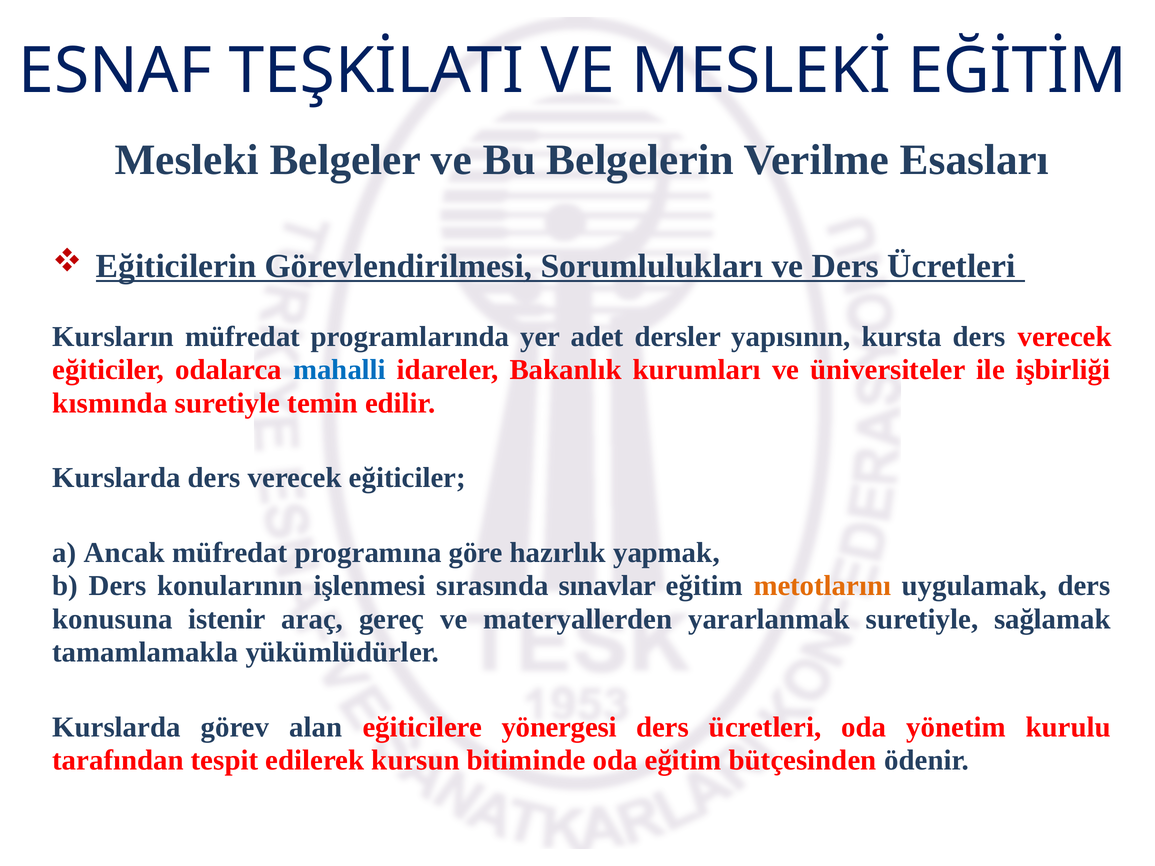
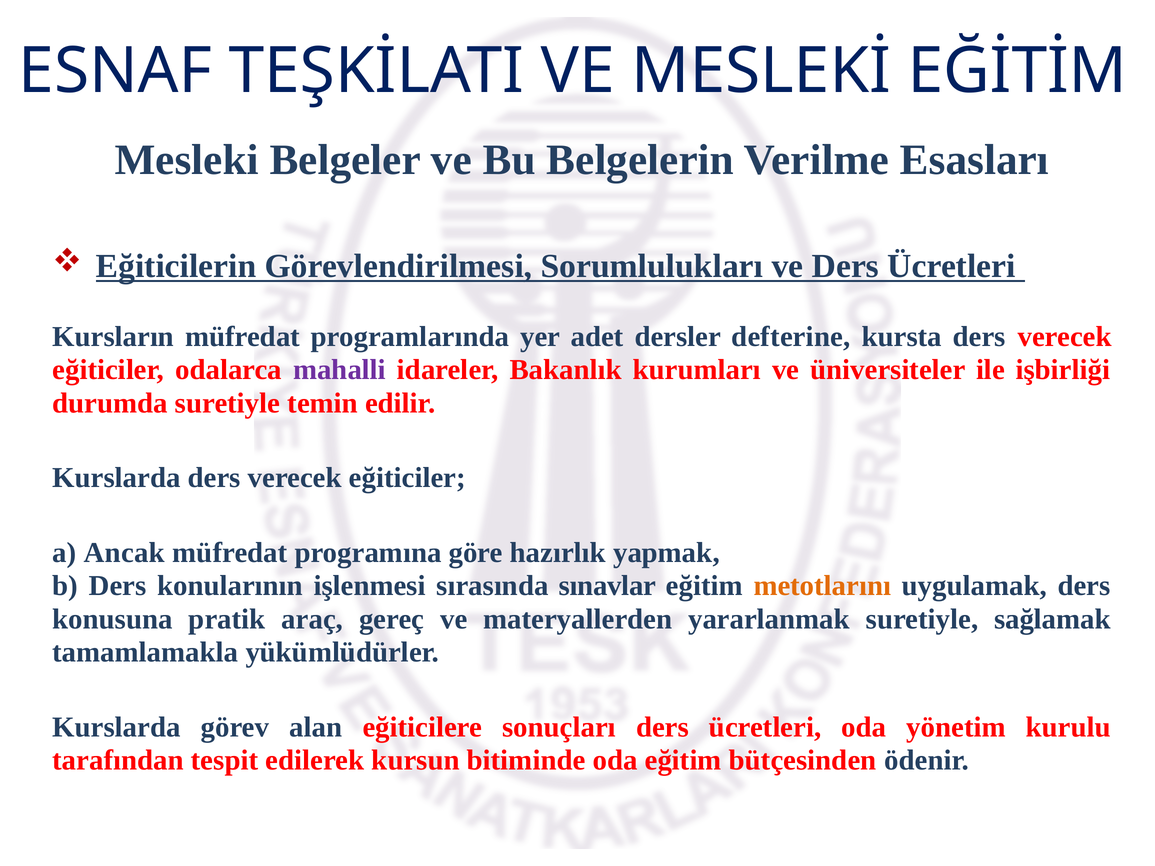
yapısının: yapısının -> defterine (791, 337)
mahalli colour: blue -> purple (339, 370)
kısmında: kısmında -> durumda (110, 403)
istenir: istenir -> pratik (227, 619)
yönergesi: yönergesi -> sonuçları (559, 727)
